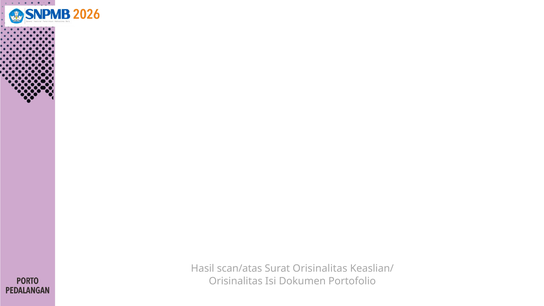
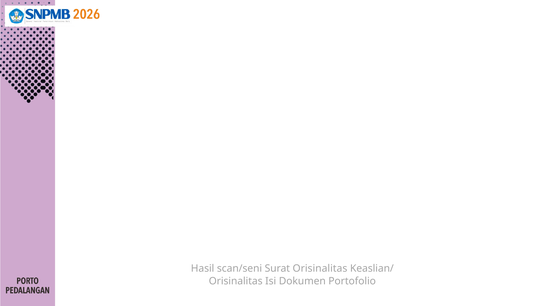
scan/atas: scan/atas -> scan/seni (239, 268)
